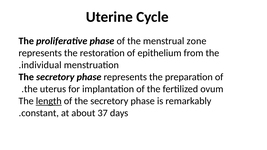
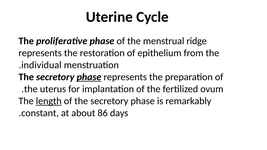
zone: zone -> ridge (197, 41)
phase underline: none -> present (89, 77)
37: 37 -> 86 (103, 113)
